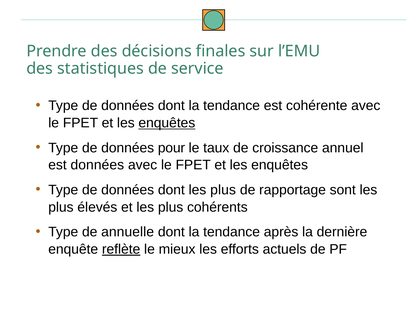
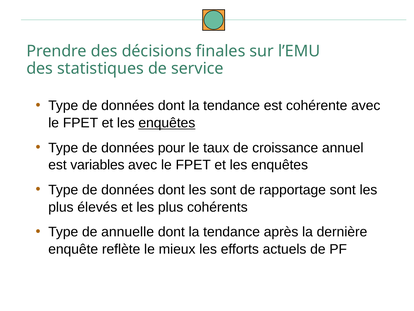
est données: données -> variables (97, 165)
dont les plus: plus -> sont (223, 190)
reflète underline: present -> none (121, 249)
